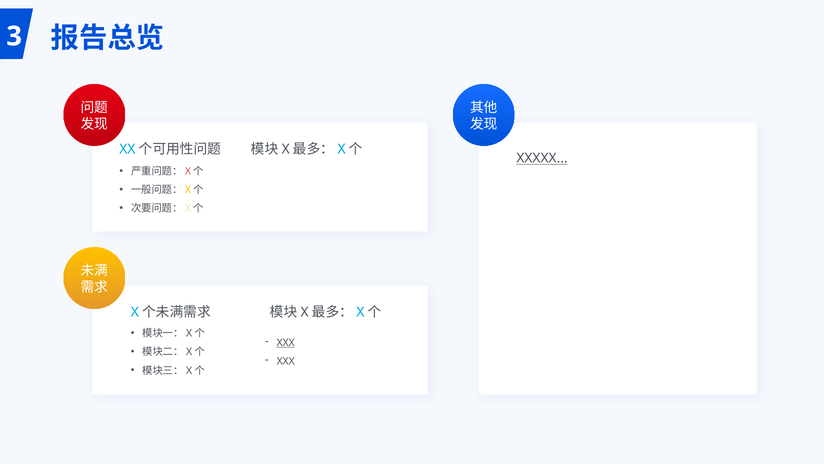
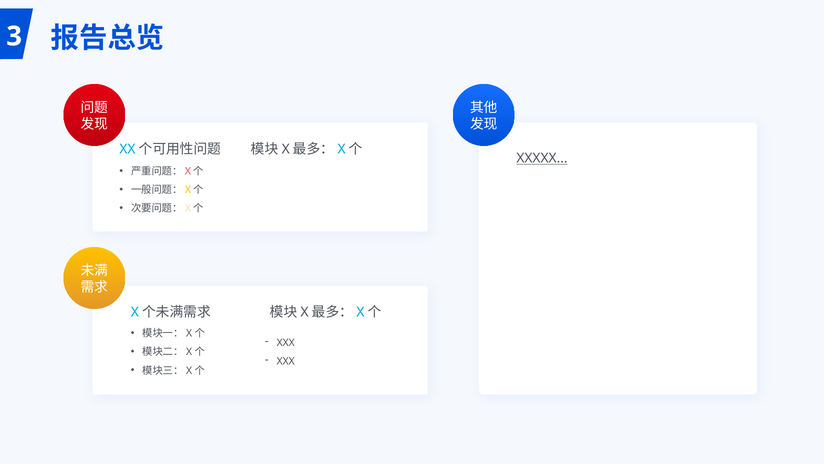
XXX underline: present -> none (286, 342)
